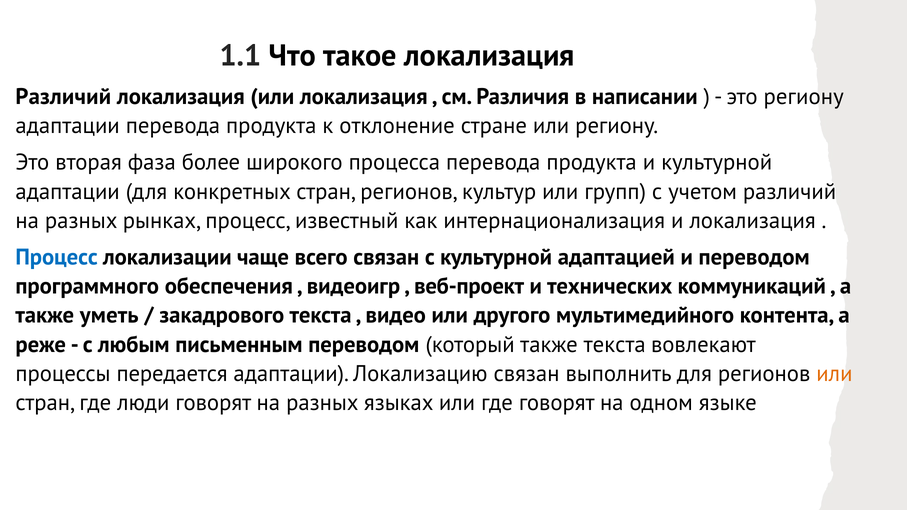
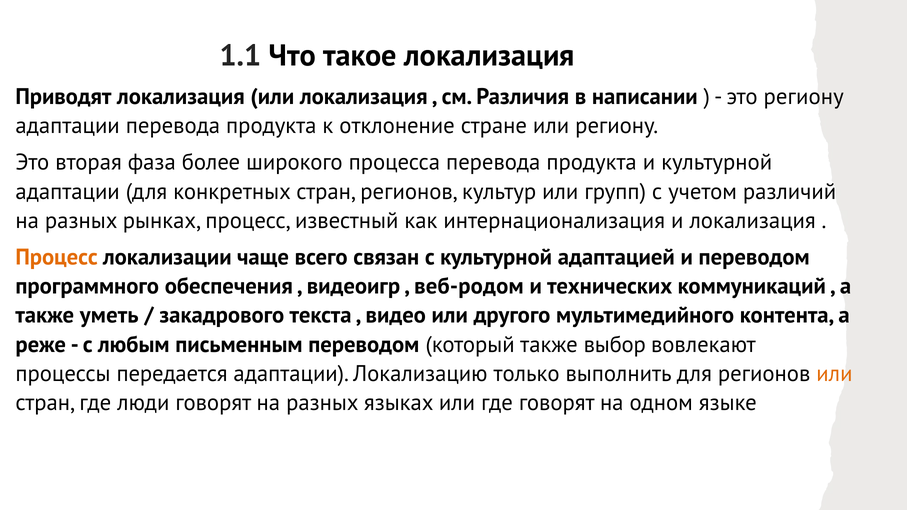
Различий: Различий -> Приводят (63, 97)
Процесс colour: blue -> orange (57, 257)
веб-проект: веб-проект -> веб-родом (469, 286)
также текста: текста -> выбор (615, 345)
Локализацию связан: связан -> только (527, 374)
